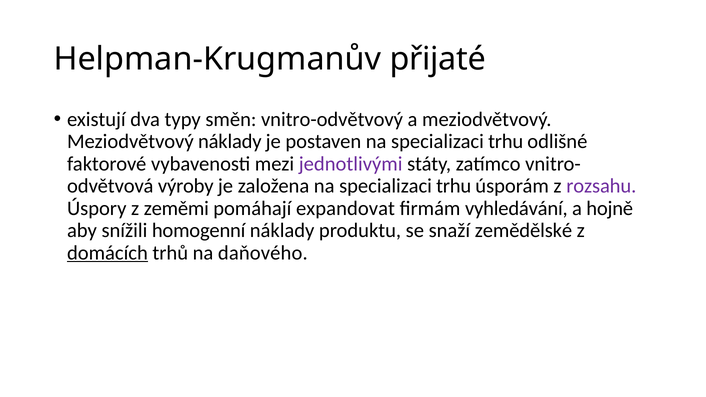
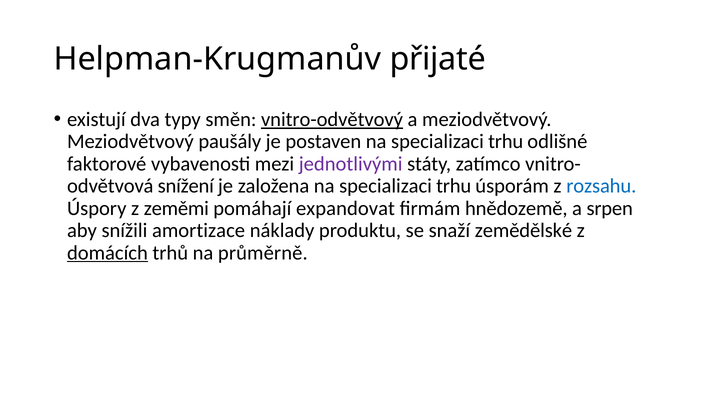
vnitro-odvětvový underline: none -> present (332, 119)
Meziodvětvový náklady: náklady -> paušály (230, 142)
výroby: výroby -> snížení (186, 186)
rozsahu colour: purple -> blue (601, 186)
vyhledávání: vyhledávání -> hnědozemě (516, 208)
hojně: hojně -> srpen (610, 208)
homogenní: homogenní -> amortizace (199, 231)
daňového: daňového -> průměrně (263, 253)
